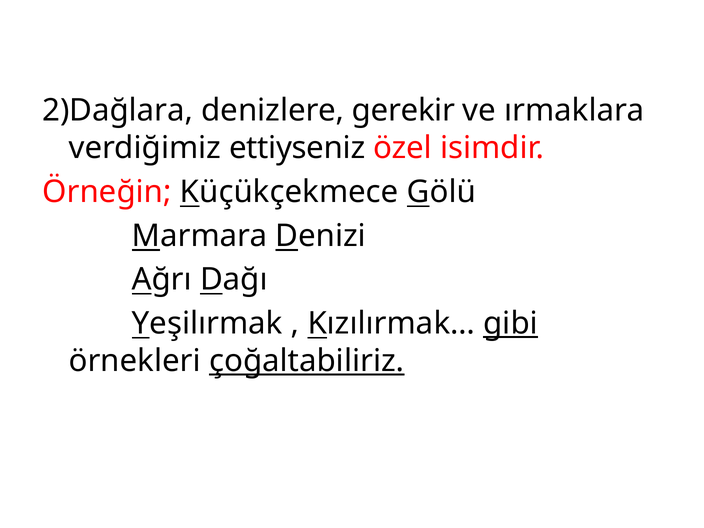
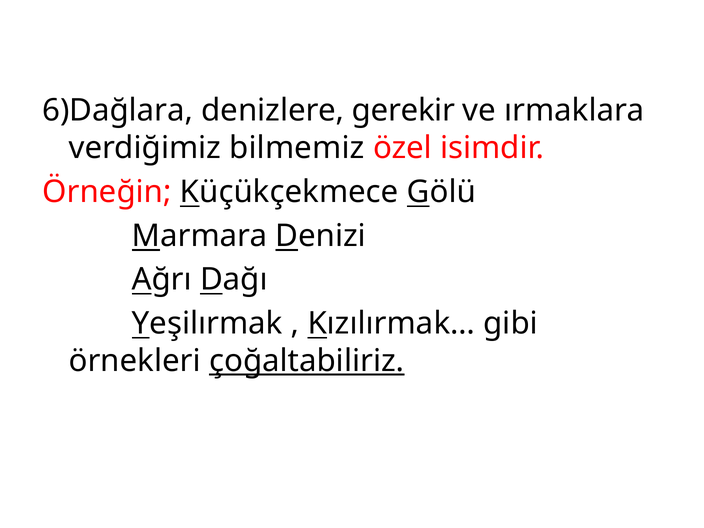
2)Dağlara: 2)Dağlara -> 6)Dağlara (118, 111)
ettiyseniz: ettiyseniz -> bilmemiz (297, 148)
gibi underline: present -> none (511, 323)
